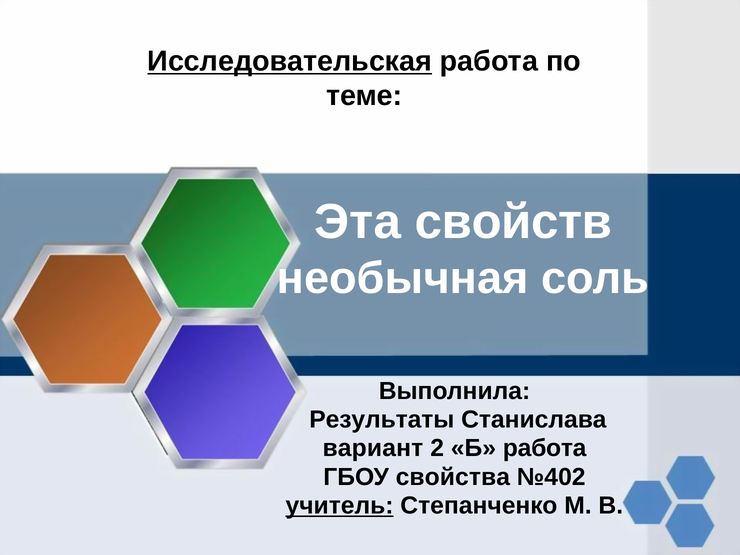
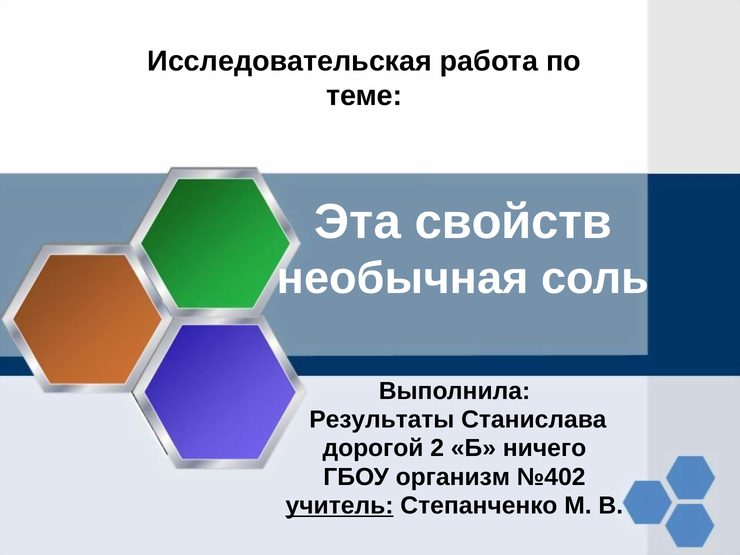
Исследовательская underline: present -> none (290, 61)
вариант: вариант -> дорогой (373, 448)
Б работа: работа -> ничего (545, 448)
свойства: свойства -> организм (453, 477)
